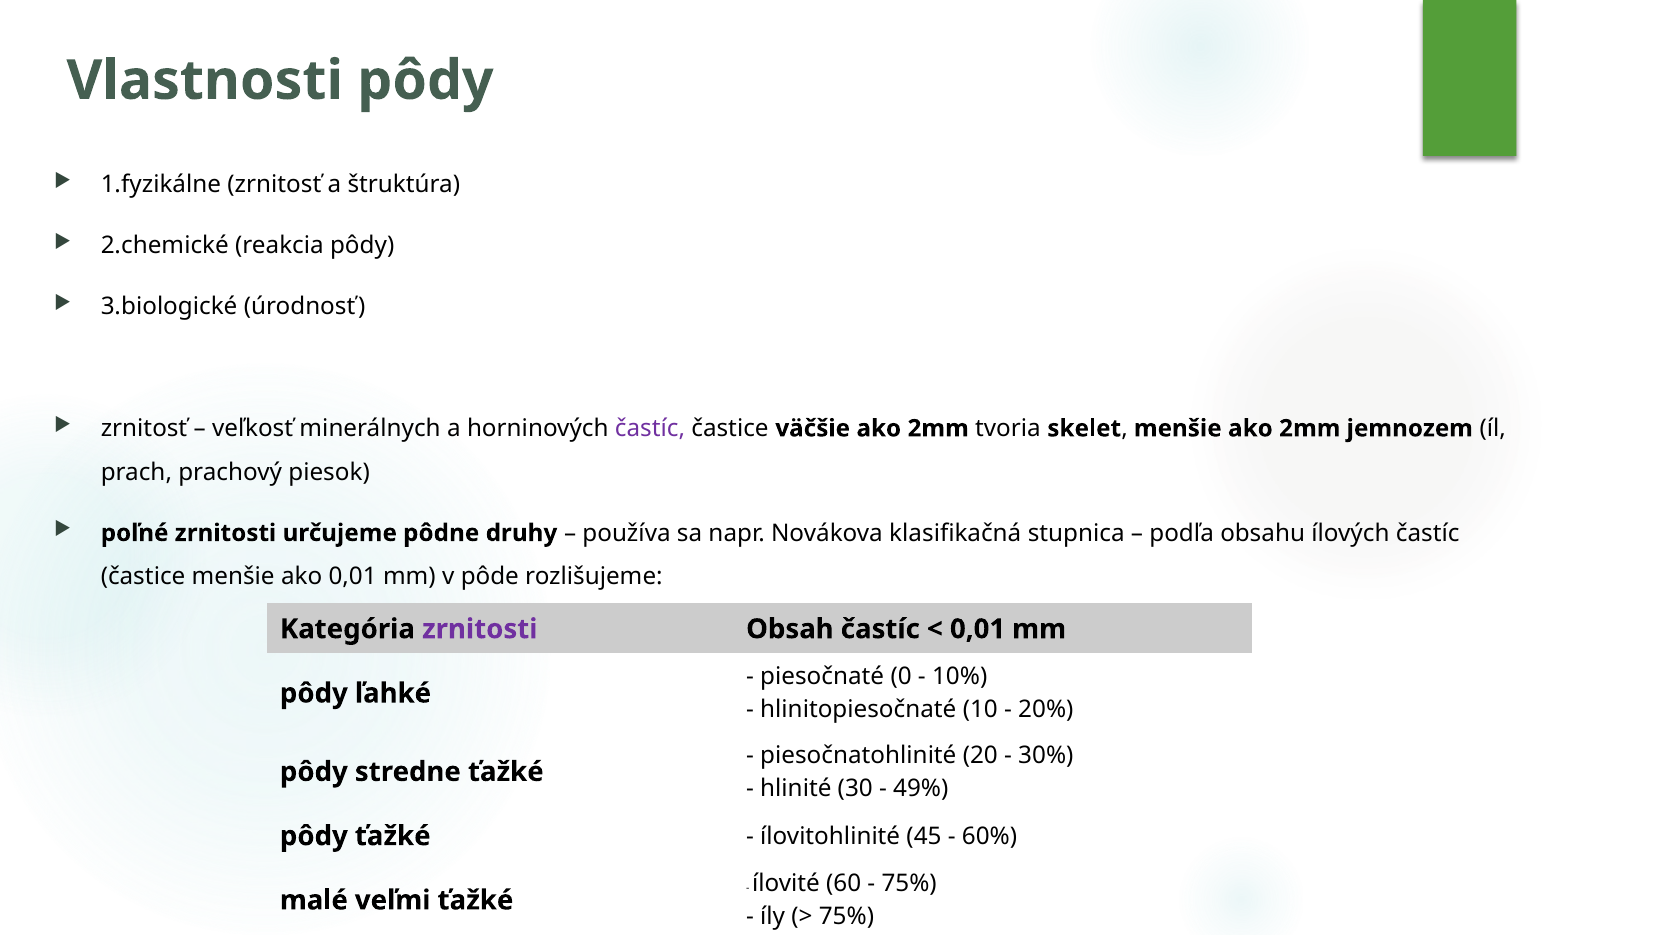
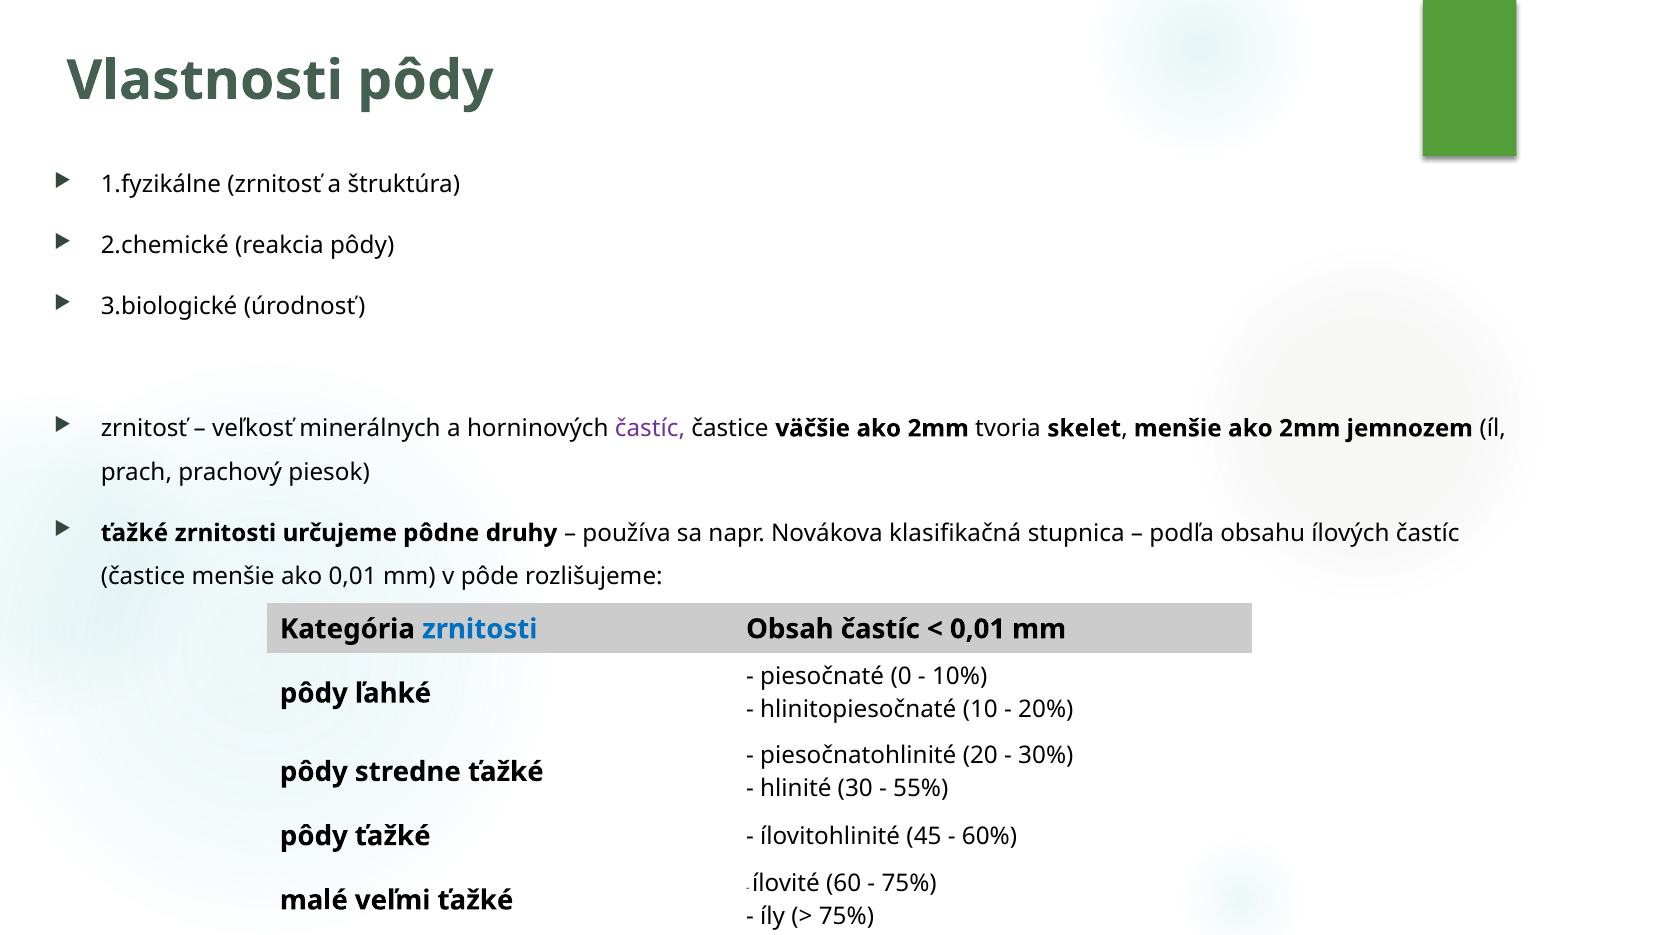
poľné: poľné -> ťažké (134, 533)
zrnitosti colour: purple -> blue (480, 629)
49%: 49% -> 55% (921, 788)
